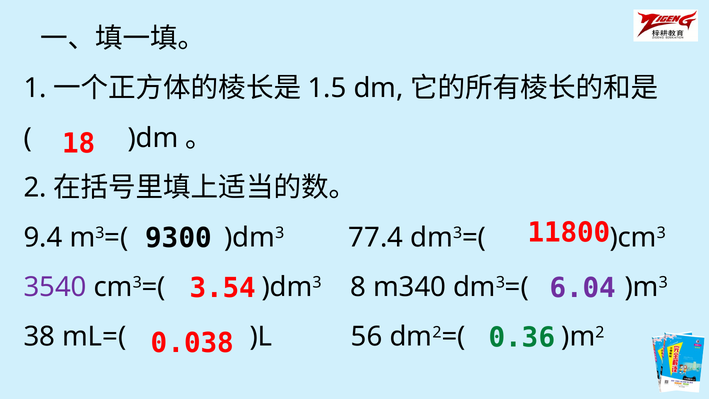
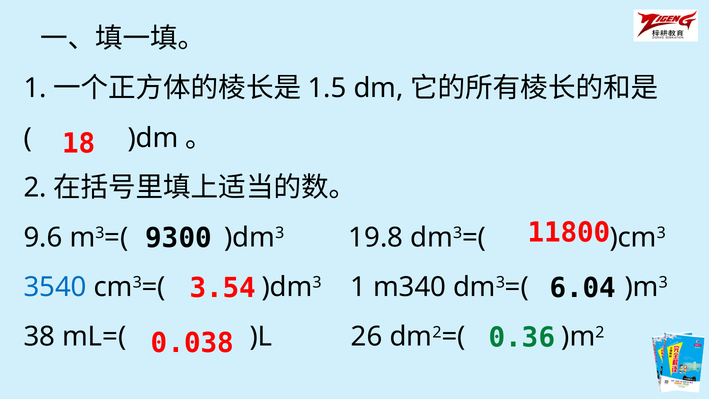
9.4: 9.4 -> 9.6 (43, 237)
77.4: 77.4 -> 19.8 (376, 237)
6.04 colour: purple -> black (583, 288)
3540 colour: purple -> blue (55, 287)
)dm3 8: 8 -> 1 (358, 287)
56: 56 -> 26 (367, 337)
